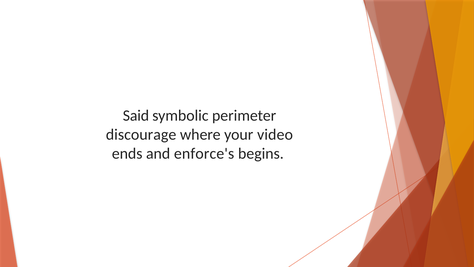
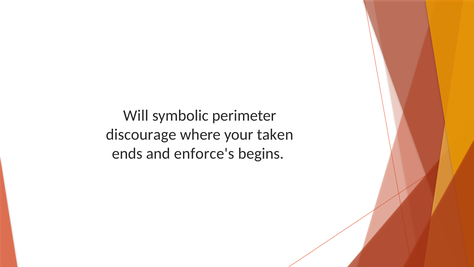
Said: Said -> Will (136, 115)
video: video -> taken (275, 134)
